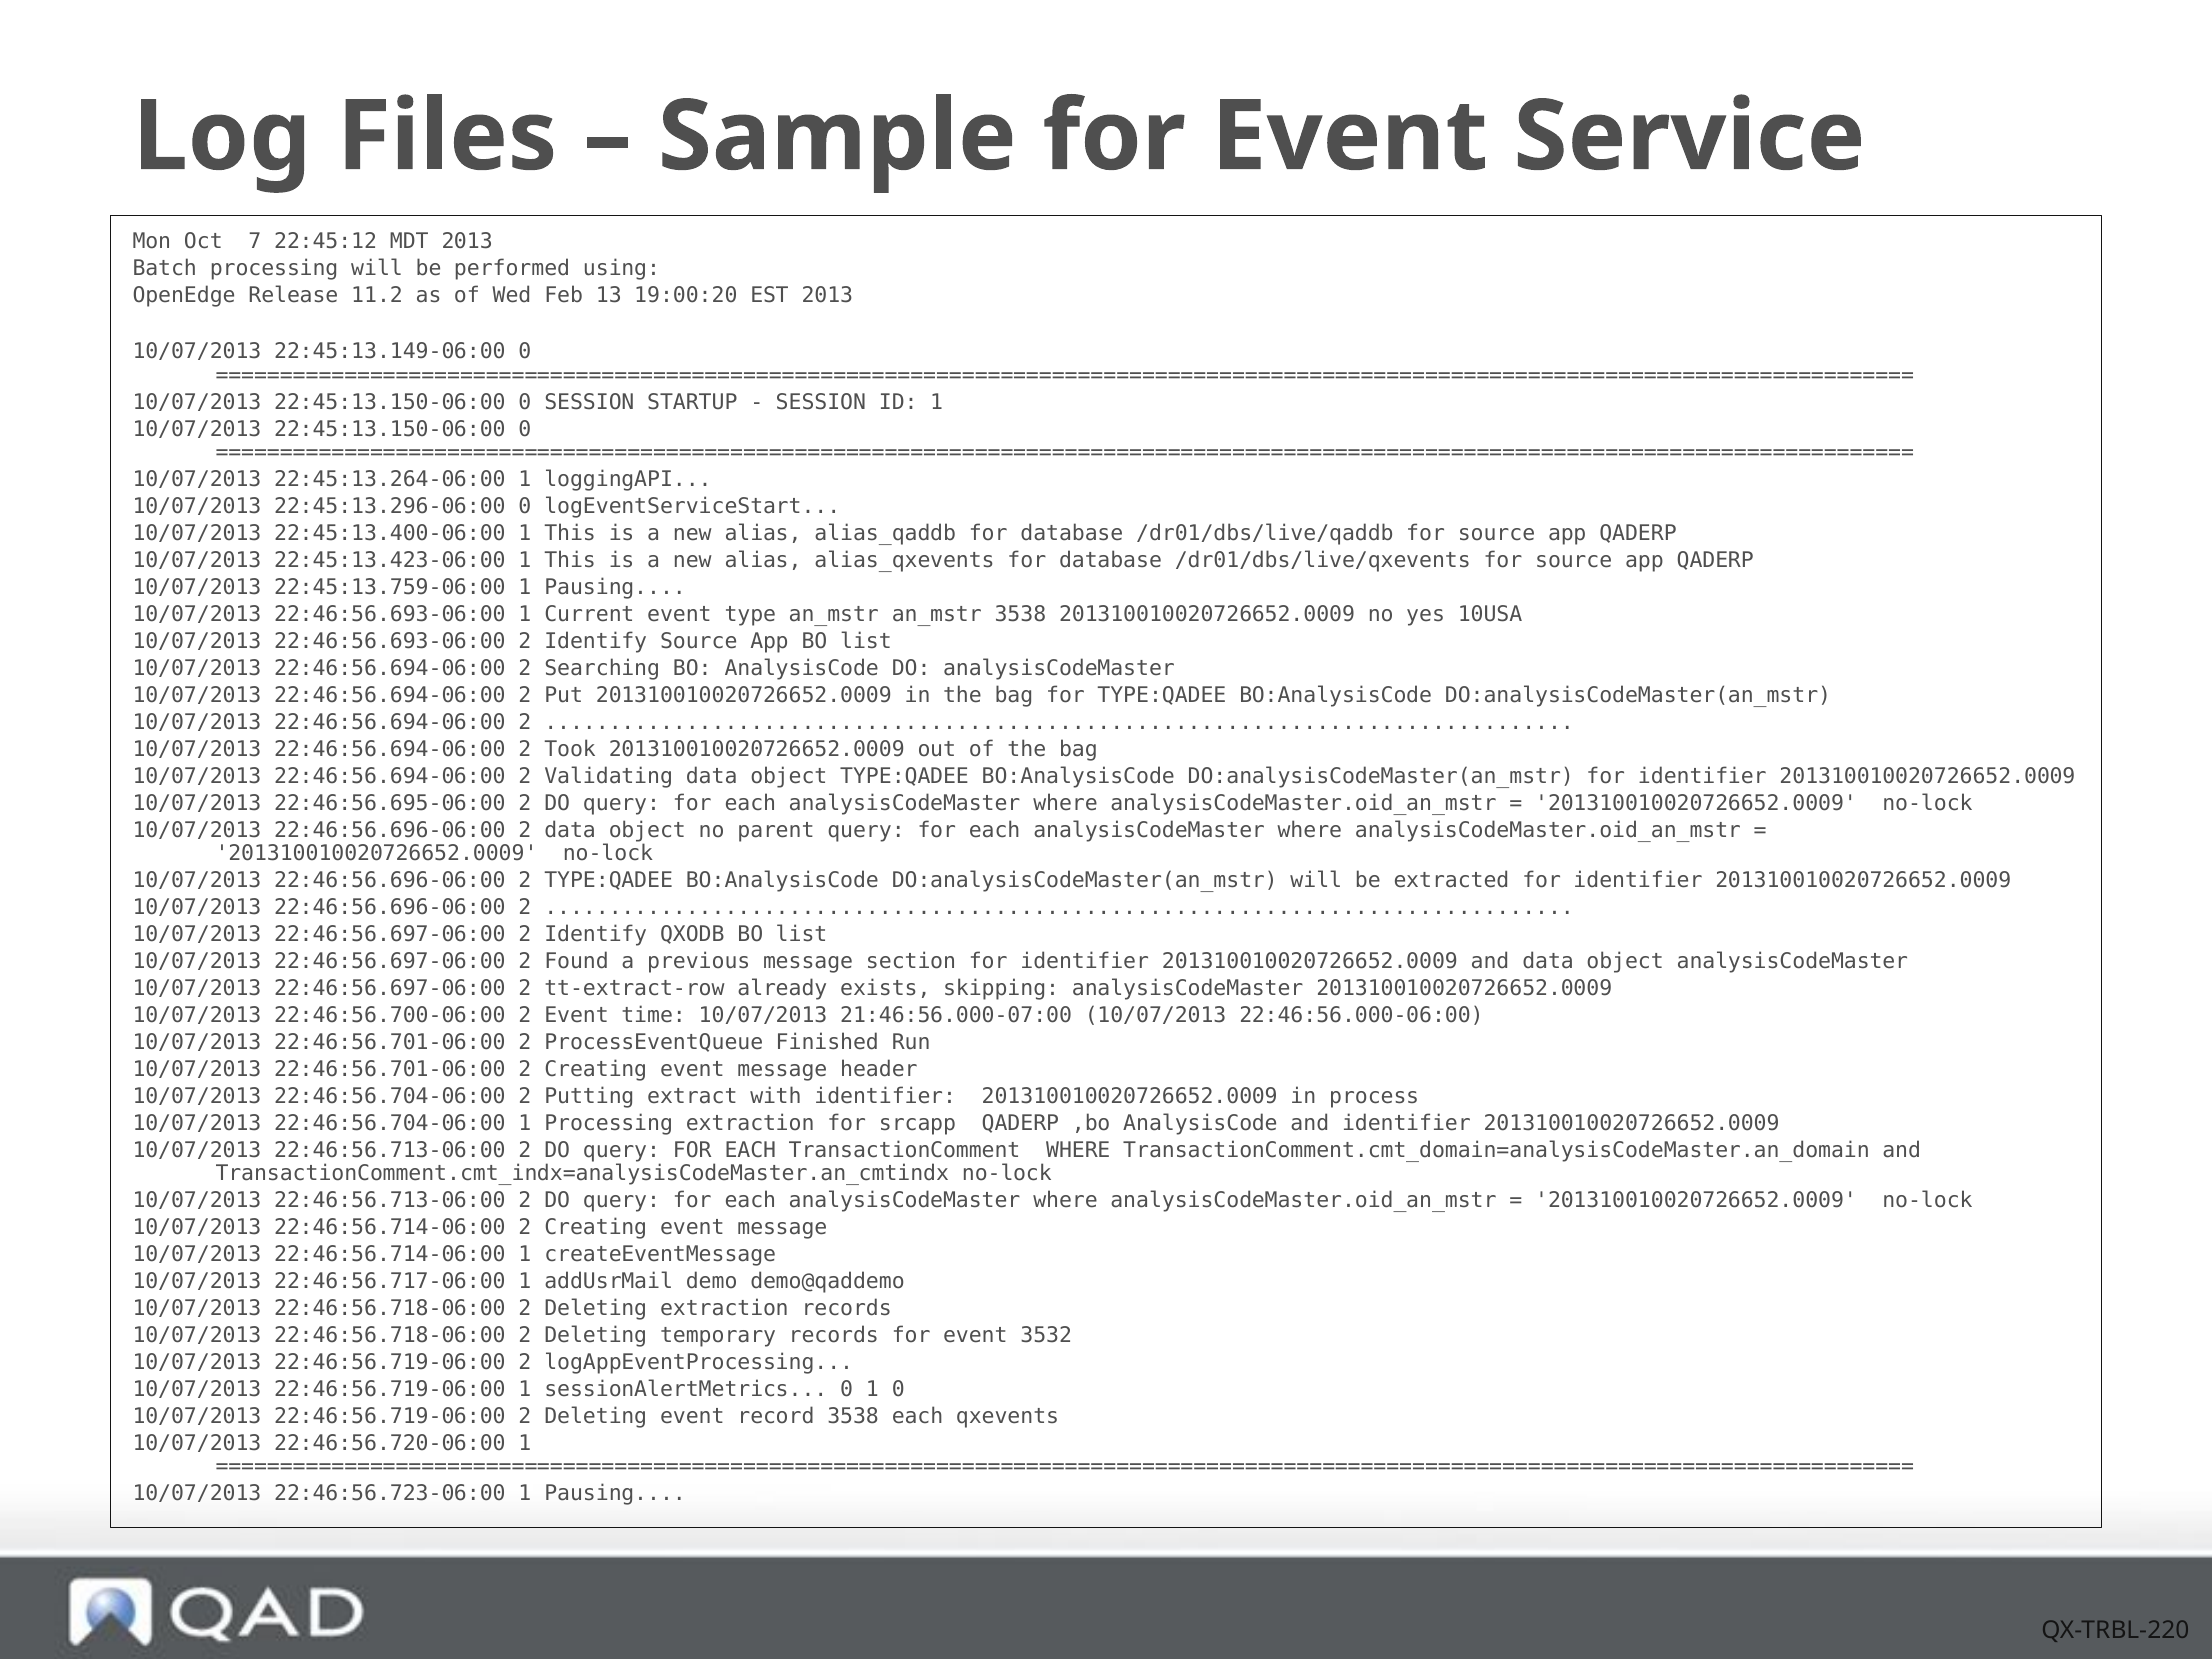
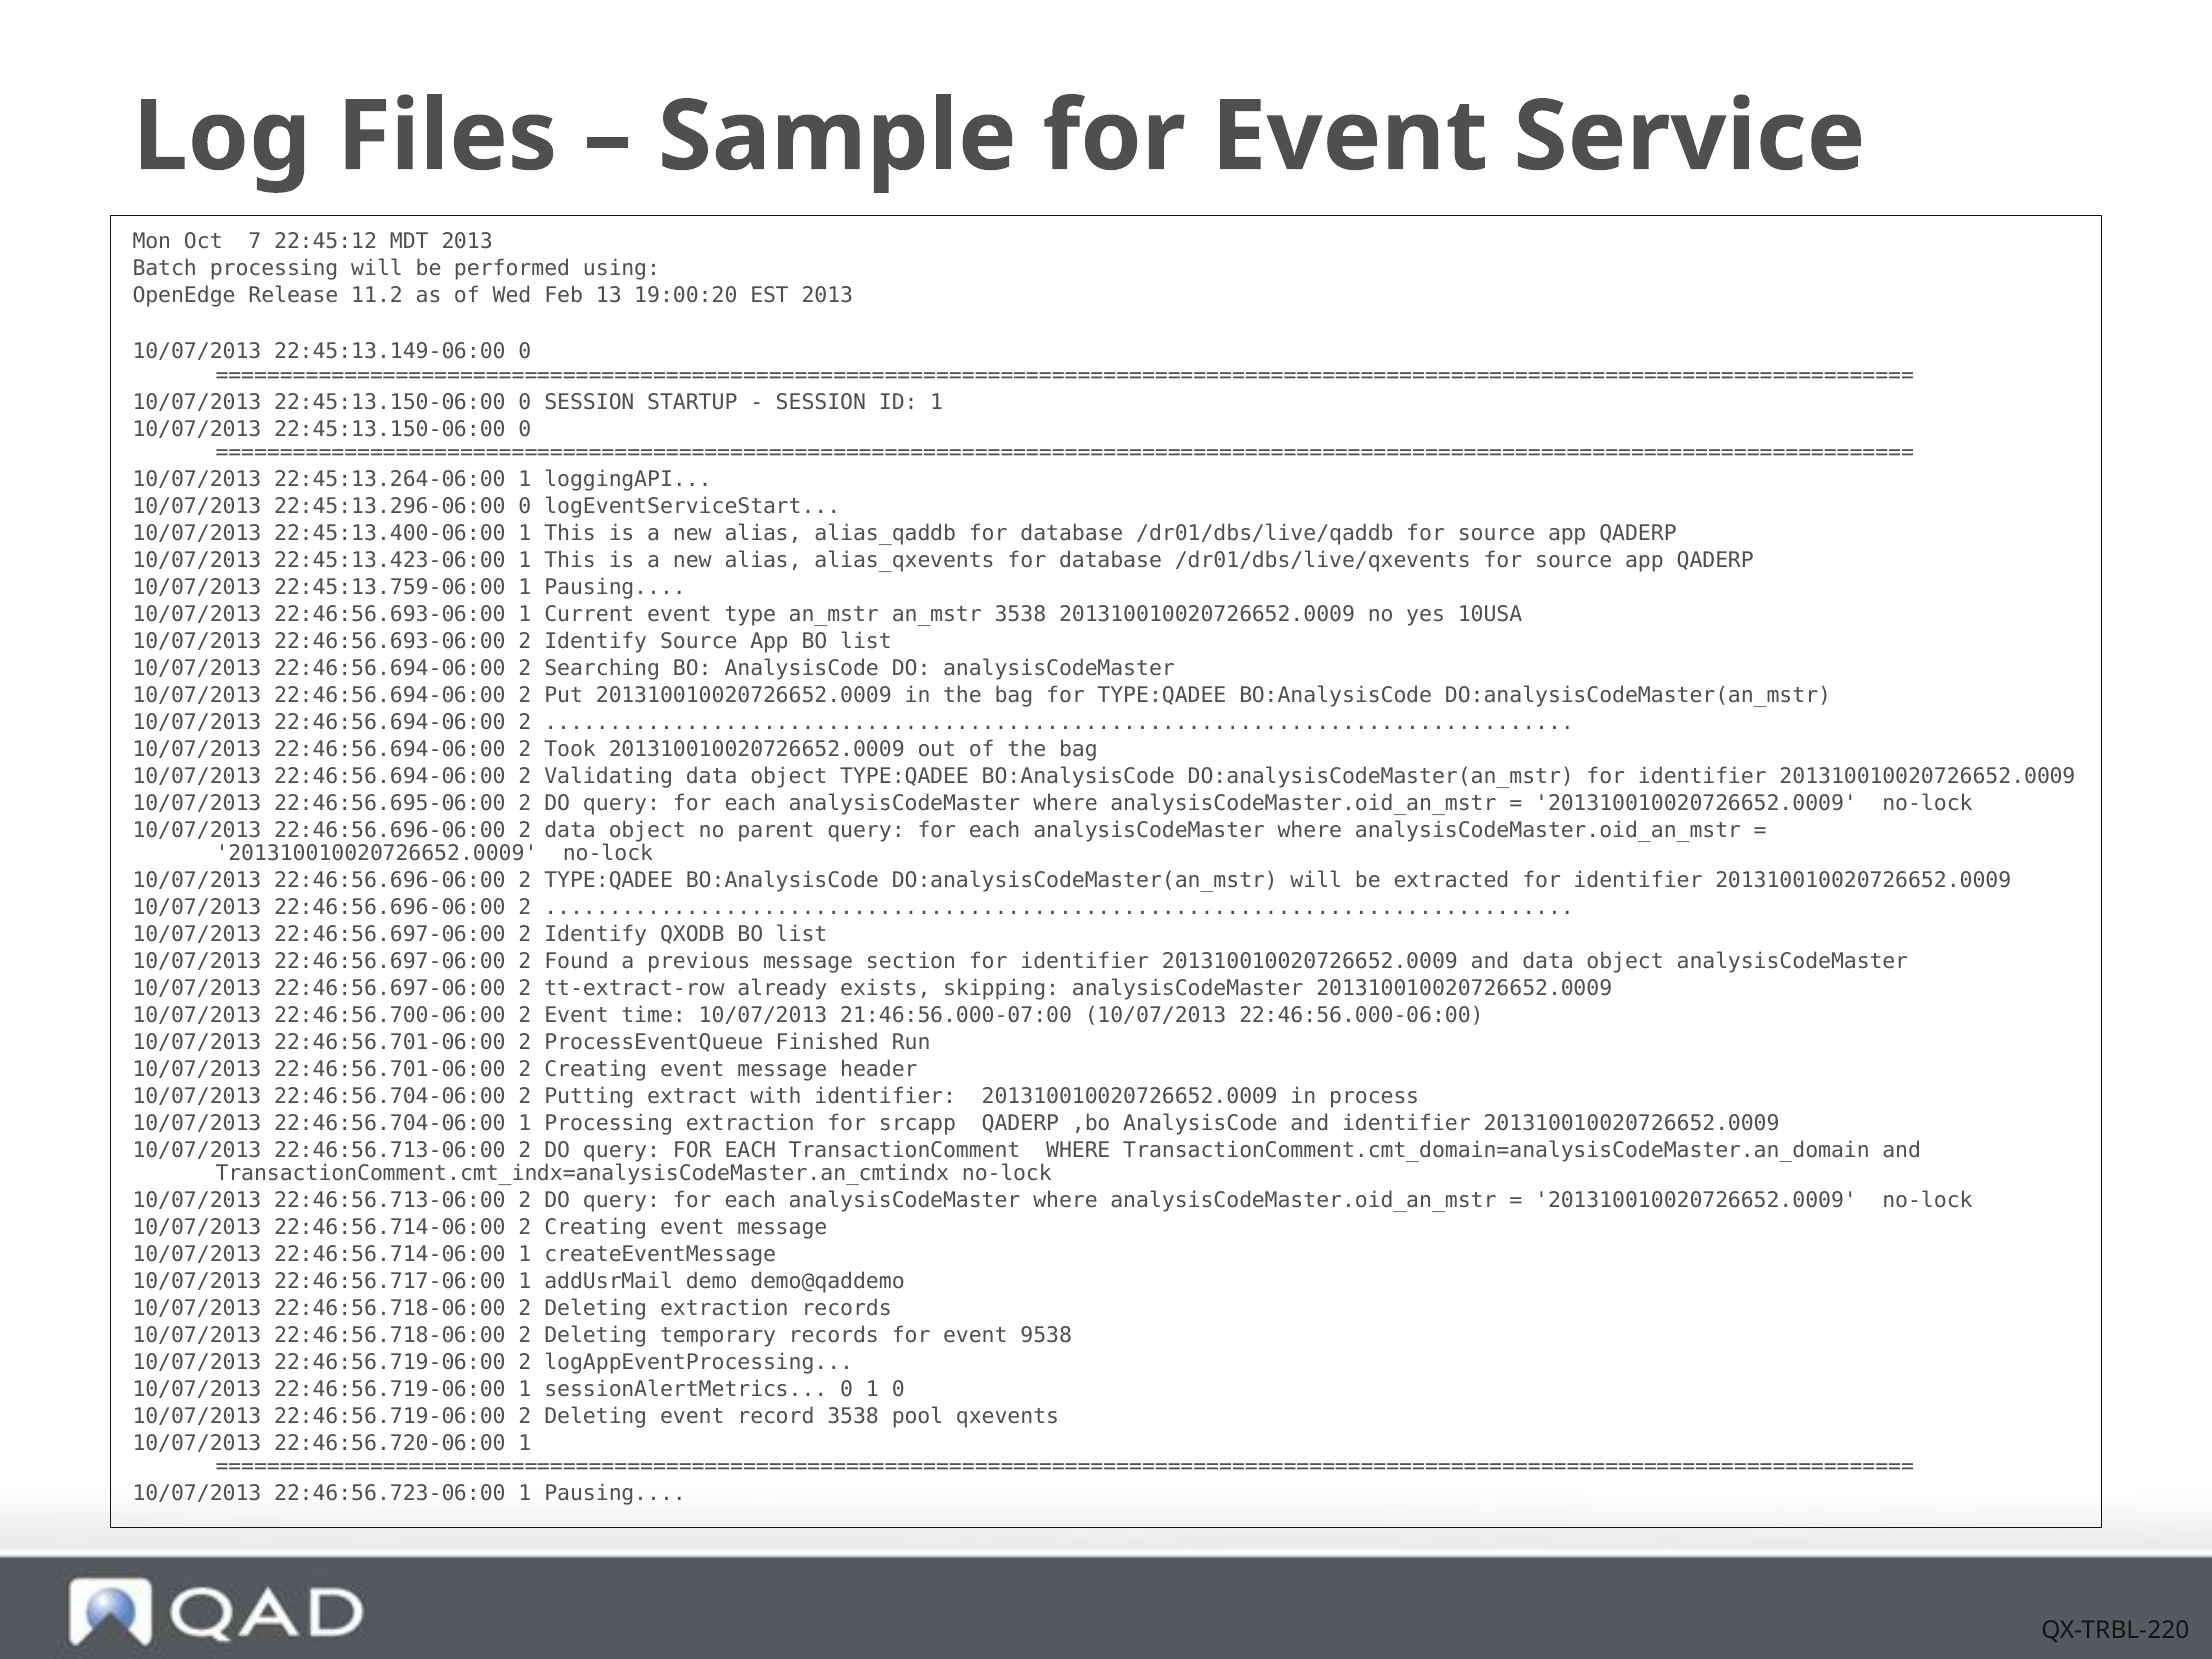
3532: 3532 -> 9538 (1046, 1335)
3538 each: each -> pool (918, 1416)
